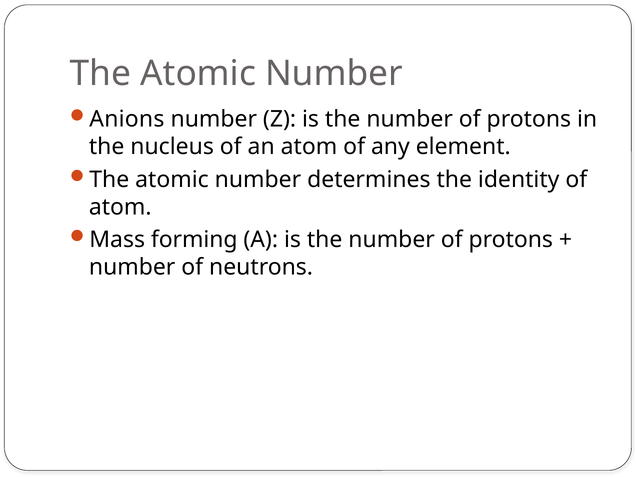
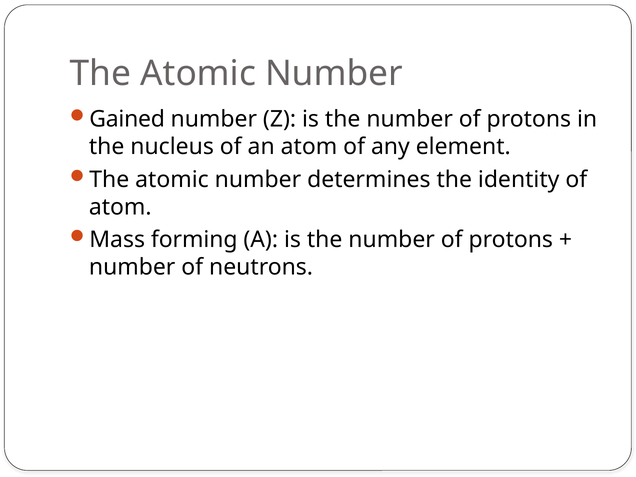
Anions: Anions -> Gained (127, 119)
